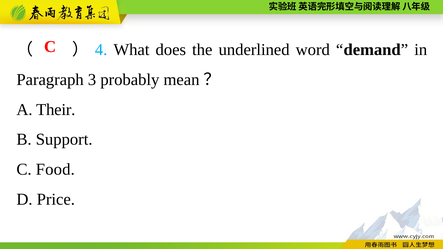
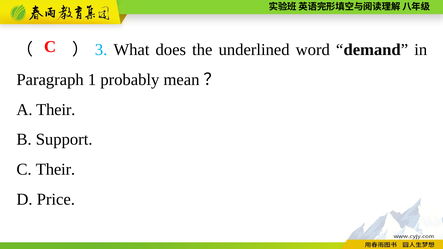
4: 4 -> 3 (101, 50)
3: 3 -> 1 (92, 80)
C Food: Food -> Their (55, 170)
